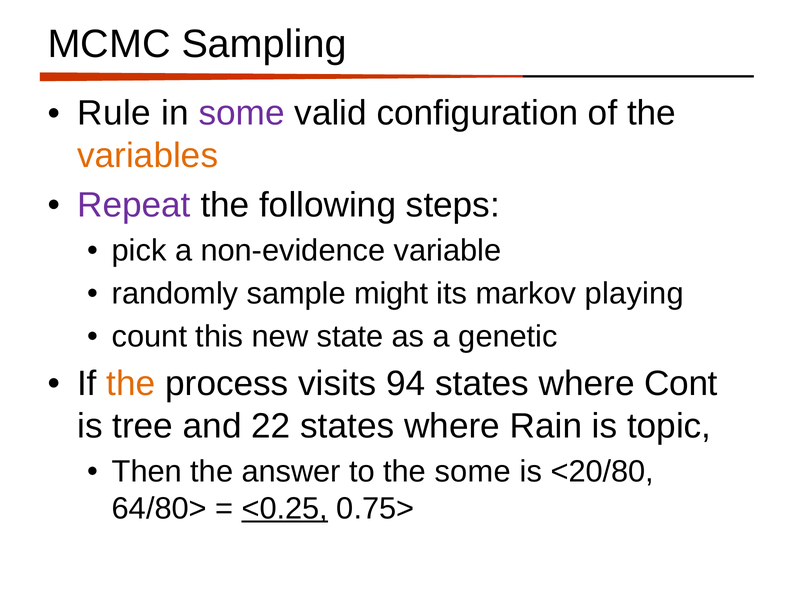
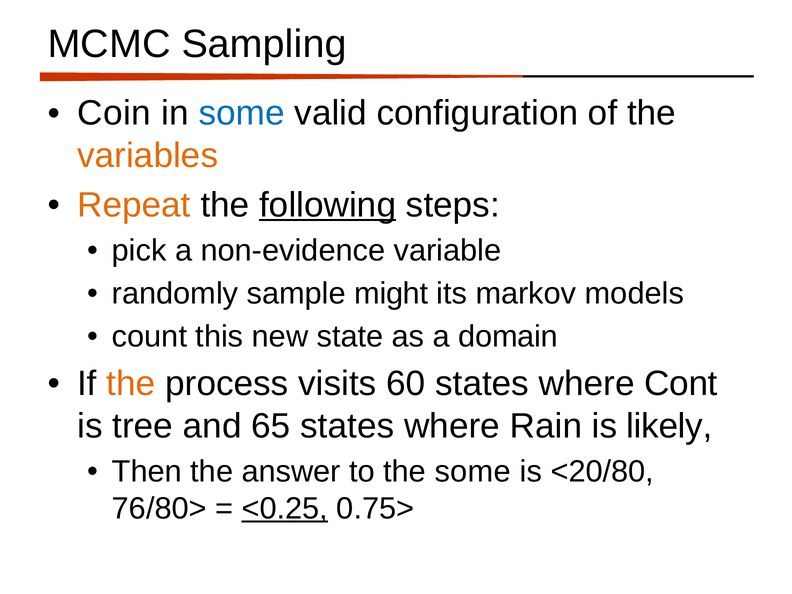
Rule: Rule -> Coin (114, 113)
some colour: purple -> blue (242, 113)
Repeat colour: purple -> orange (134, 205)
following underline: none -> present (328, 205)
playing: playing -> models (634, 294)
genetic: genetic -> domain (508, 337)
94: 94 -> 60 (406, 384)
22: 22 -> 65 (271, 426)
topic: topic -> likely (669, 426)
64/80>: 64/80> -> 76/80> (159, 508)
